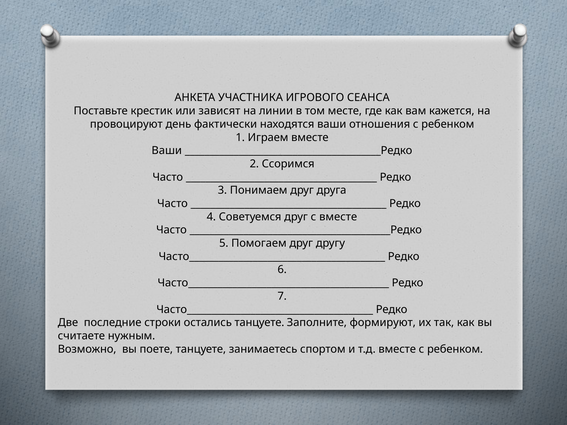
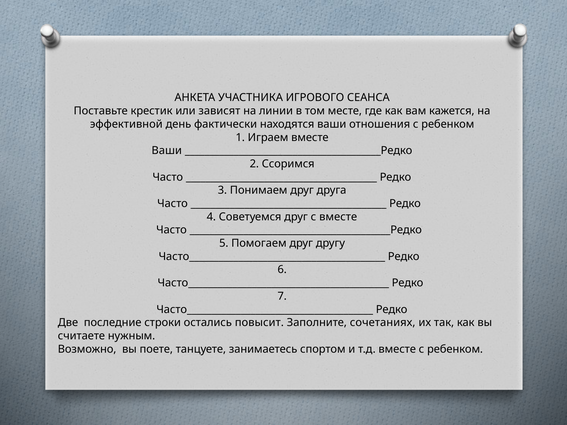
провоцируют: провоцируют -> эффективной (126, 124)
остались танцуете: танцуете -> повысит (259, 323)
формируют: формируют -> сочетаниях (383, 323)
